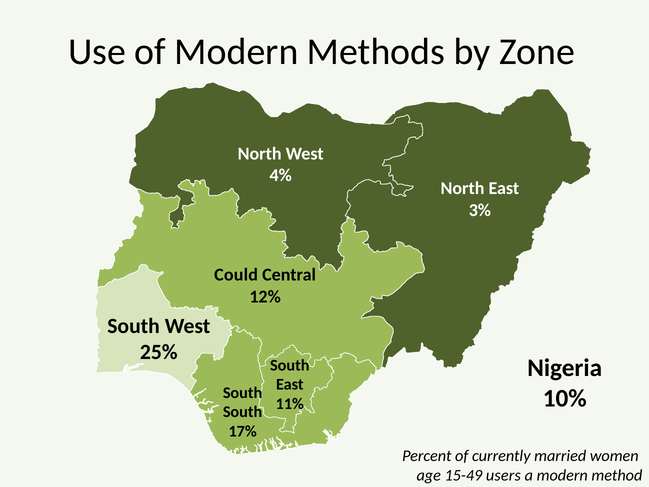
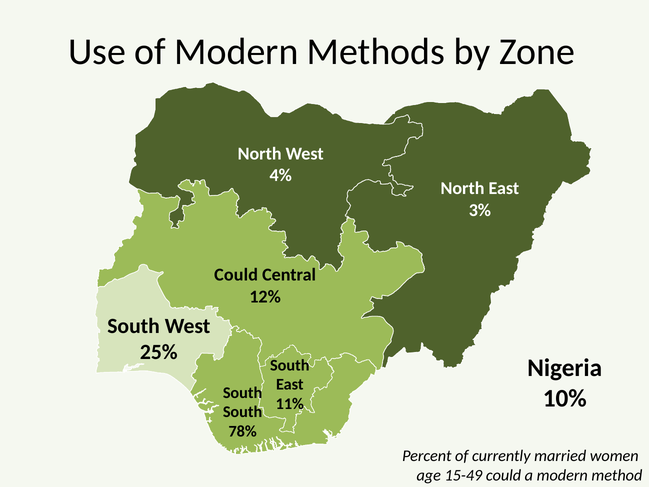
17%: 17% -> 78% (243, 431)
15-49 users: users -> could (504, 475)
